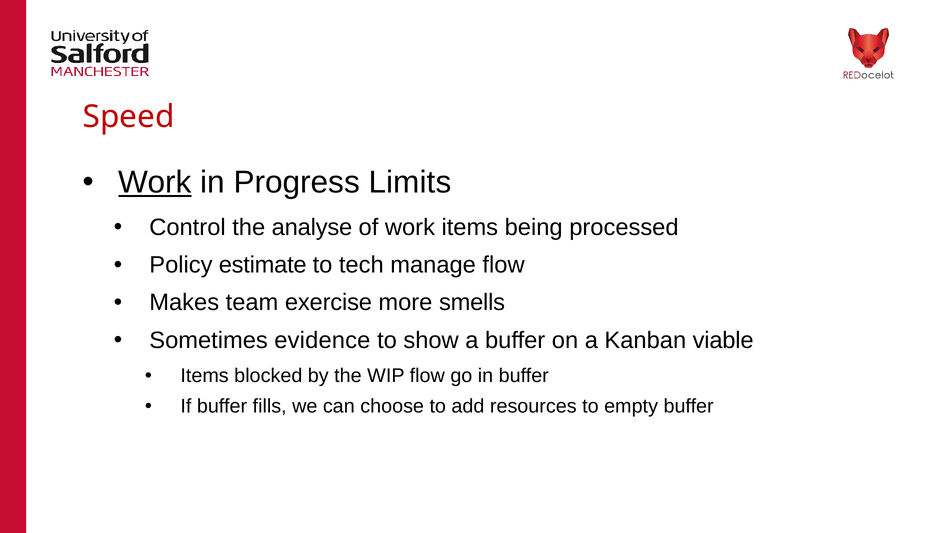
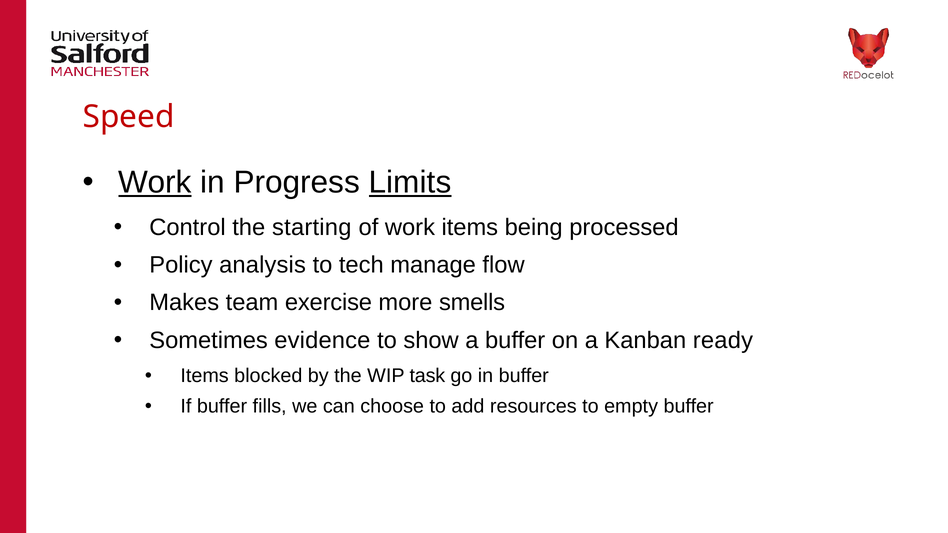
Limits underline: none -> present (410, 182)
analyse: analyse -> starting (312, 227)
estimate: estimate -> analysis (263, 265)
viable: viable -> ready (723, 340)
WIP flow: flow -> task (427, 376)
